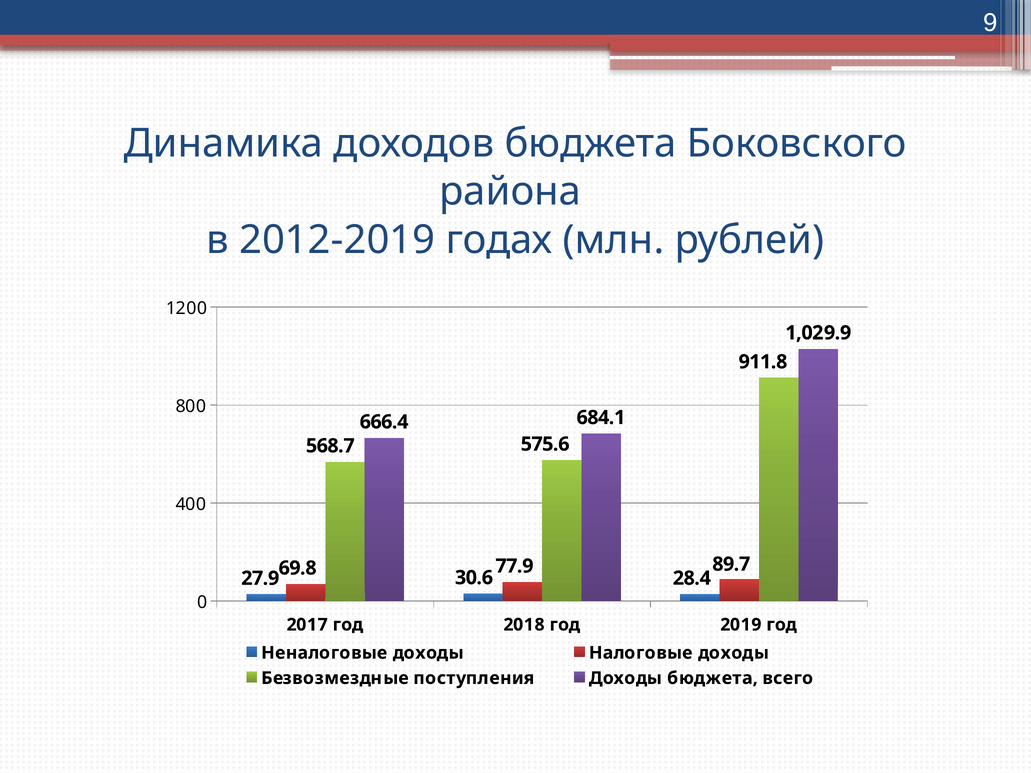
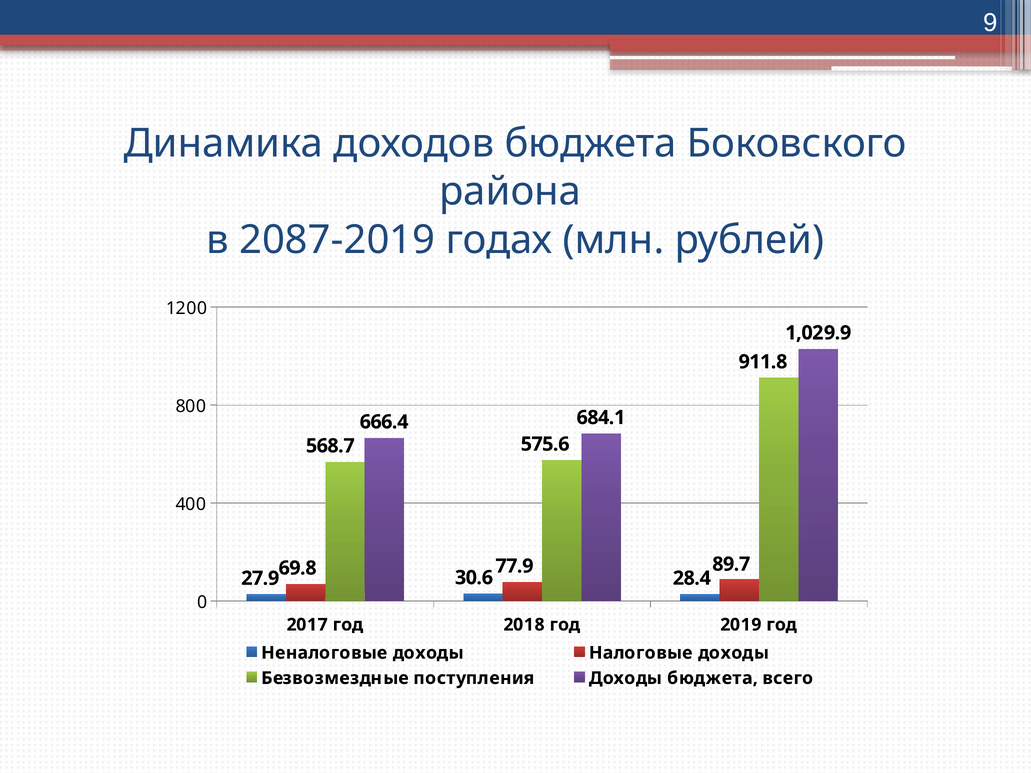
2012-2019: 2012-2019 -> 2087-2019 (337, 240)
